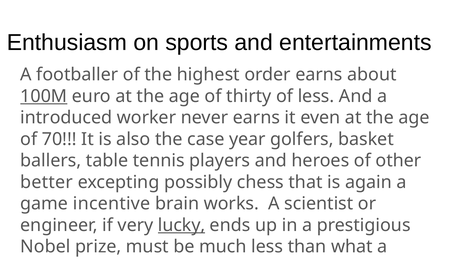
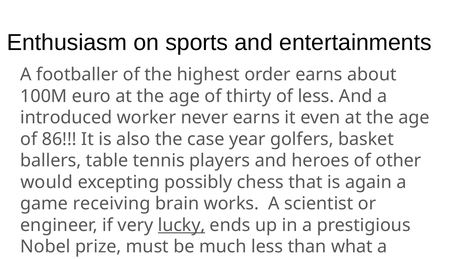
100M underline: present -> none (44, 96)
70: 70 -> 86 (59, 139)
better: better -> would (47, 182)
incentive: incentive -> receiving (112, 204)
